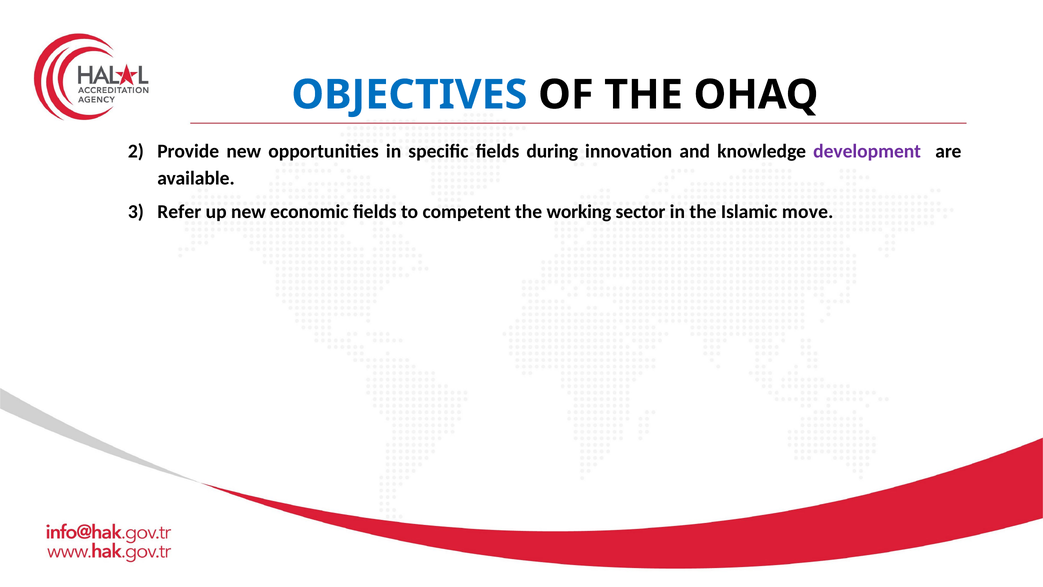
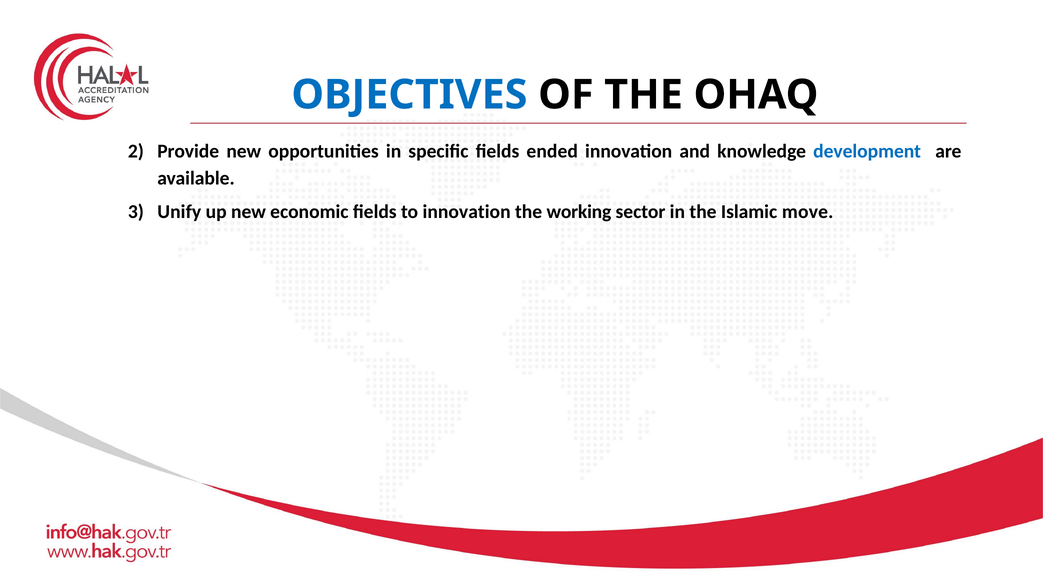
during: during -> ended (552, 151)
development colour: purple -> blue (867, 151)
Refer: Refer -> Unify (179, 212)
to competent: competent -> innovation (467, 212)
